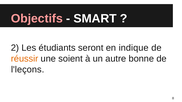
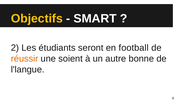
Objectifs colour: pink -> yellow (37, 19)
indique: indique -> football (134, 48)
l'leçons: l'leçons -> l'langue (28, 70)
